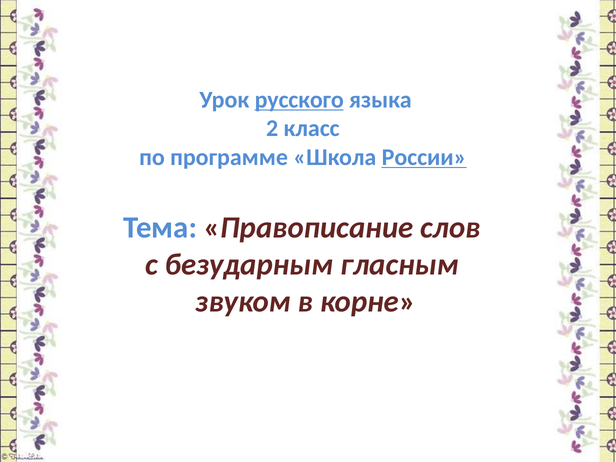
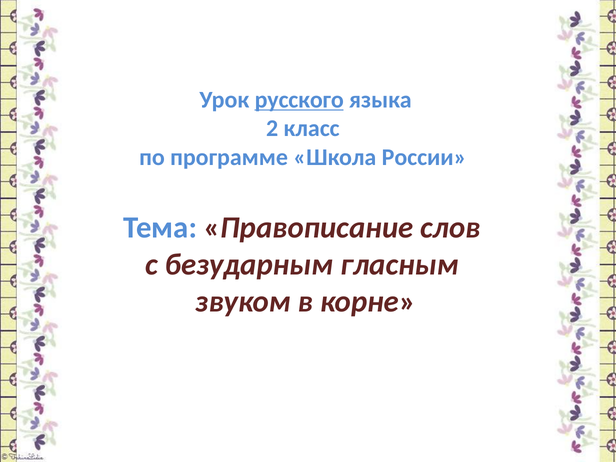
России underline: present -> none (424, 157)
